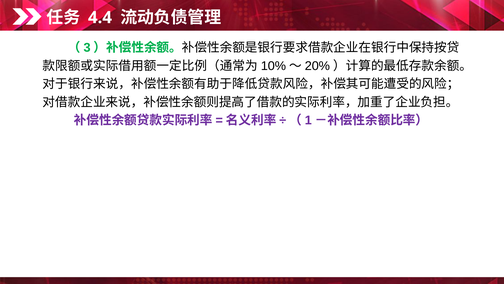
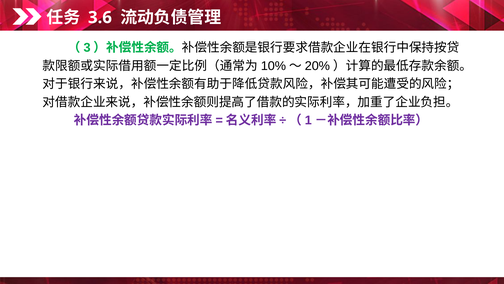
4.4: 4.4 -> 3.6 (100, 18)
